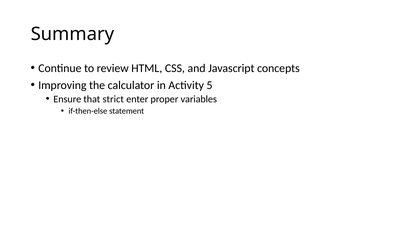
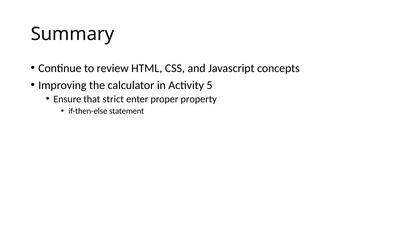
variables: variables -> property (199, 99)
